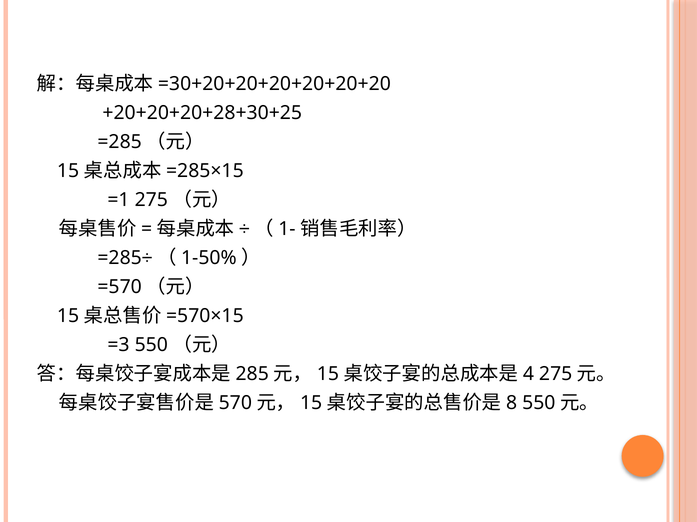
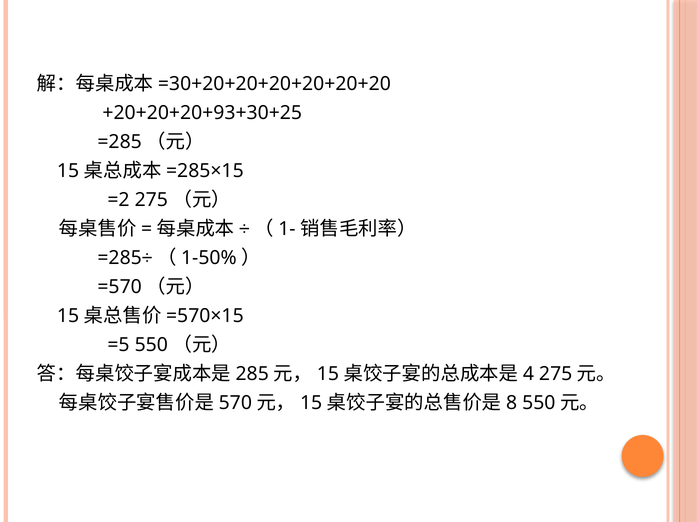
+20+20+20+28+30+25: +20+20+20+28+30+25 -> +20+20+20+93+30+25 (202, 113)
=1: =1 -> =2 (119, 200)
=3: =3 -> =5 (119, 345)
